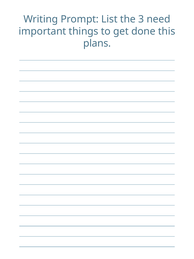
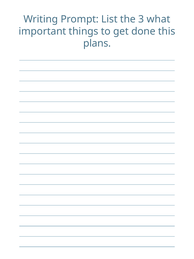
need: need -> what (158, 19)
